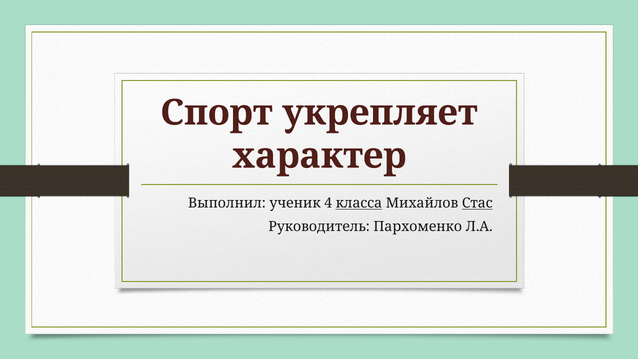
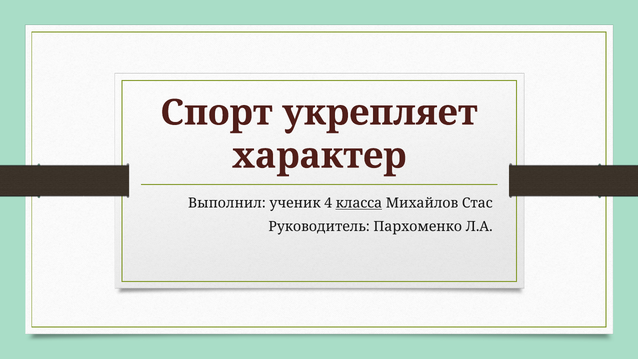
Стас underline: present -> none (477, 203)
